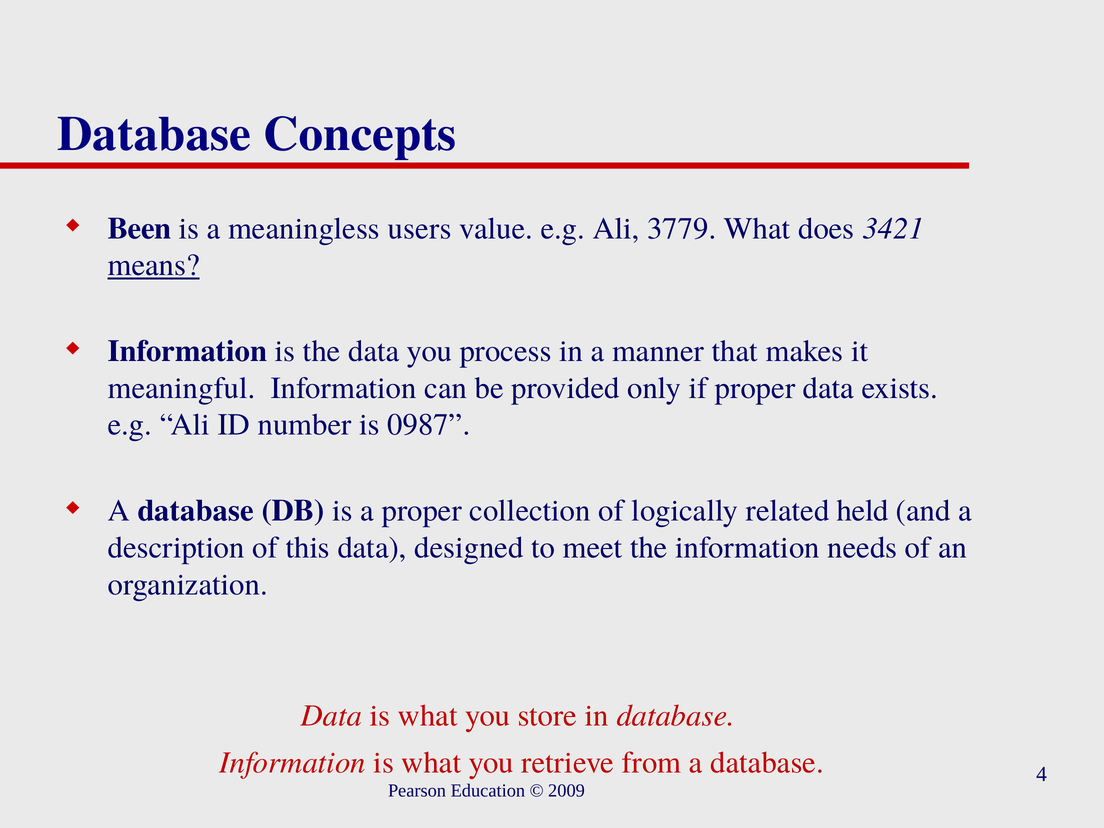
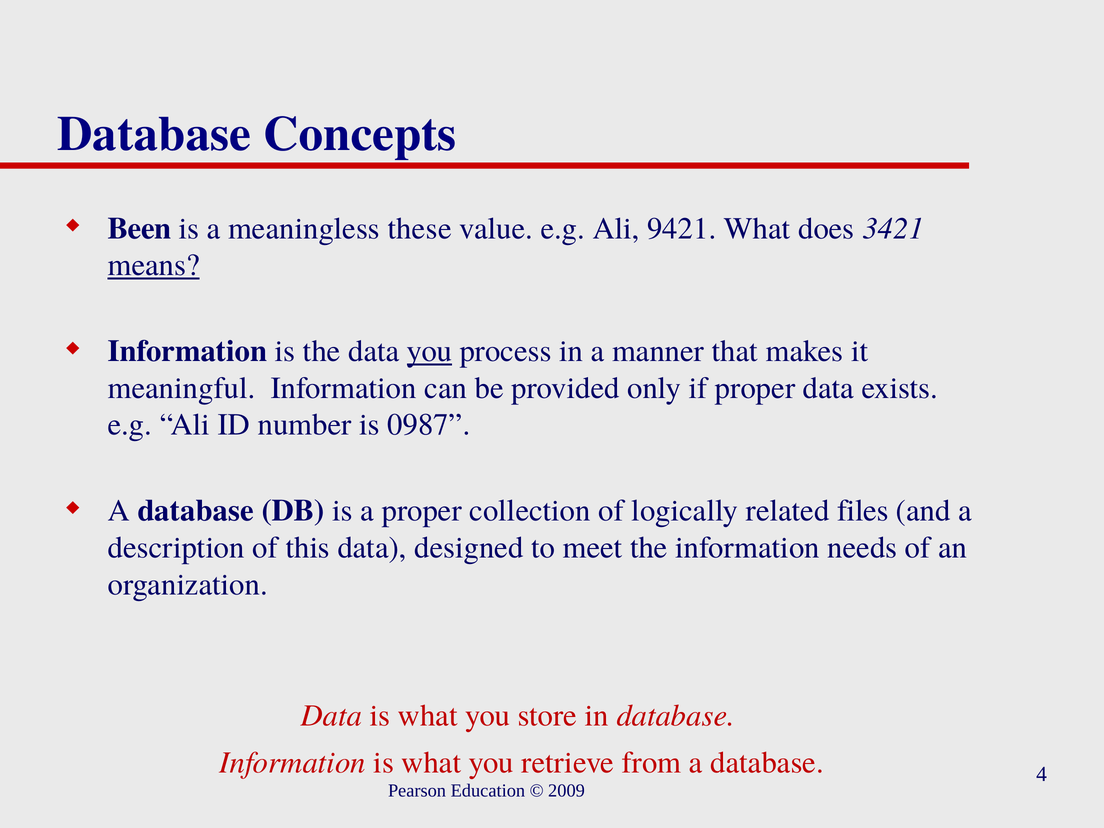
users: users -> these (420, 229)
3779: 3779 -> 9421 (682, 229)
you underline: none -> present (430, 351)
held: held -> files (863, 511)
